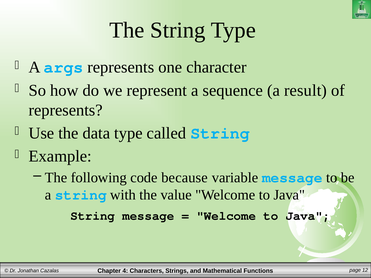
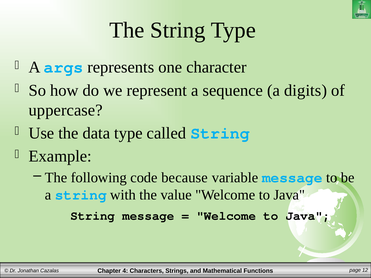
result: result -> digits (306, 90)
represents: represents -> uppercase (66, 110)
